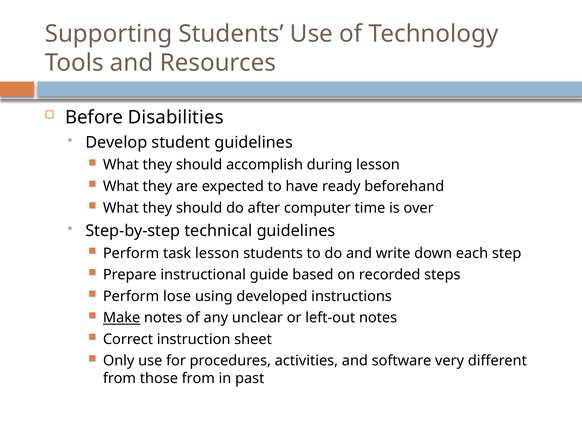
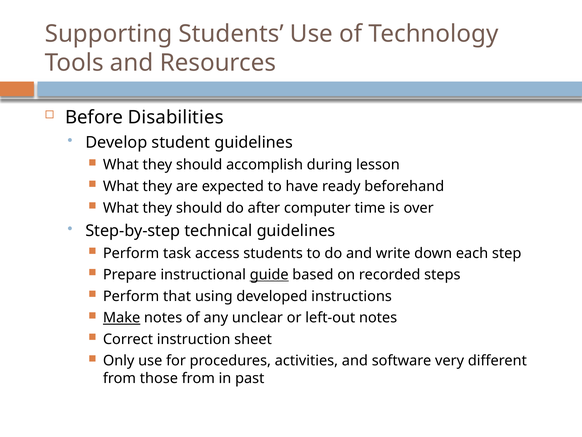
task lesson: lesson -> access (217, 253)
guide underline: none -> present (269, 274)
lose: lose -> that (177, 296)
